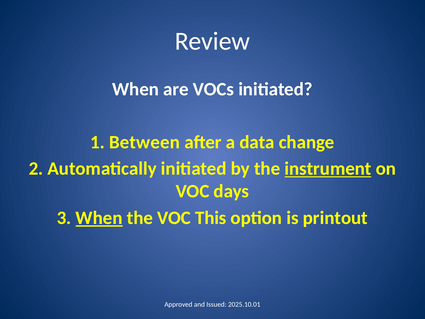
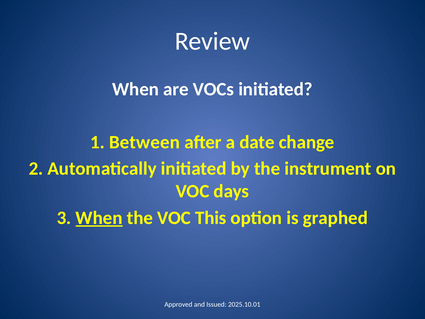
data: data -> date (257, 142)
instrument underline: present -> none (328, 169)
printout: printout -> graphed (335, 218)
